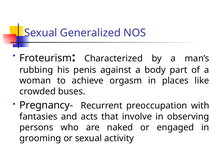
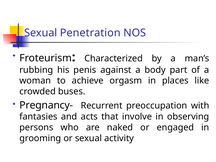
Generalized: Generalized -> Penetration (90, 33)
